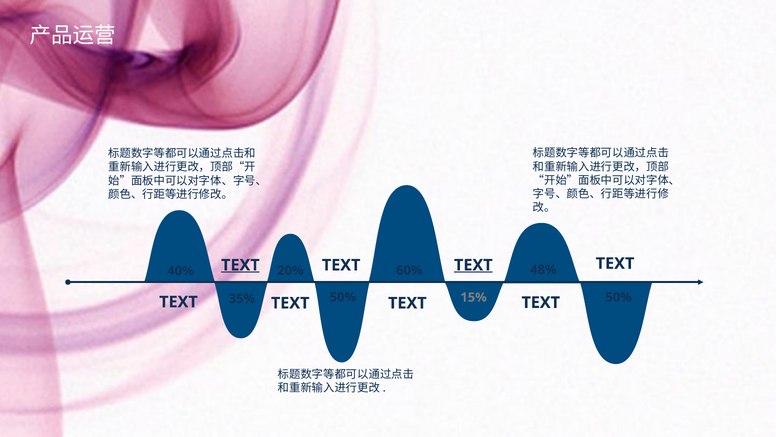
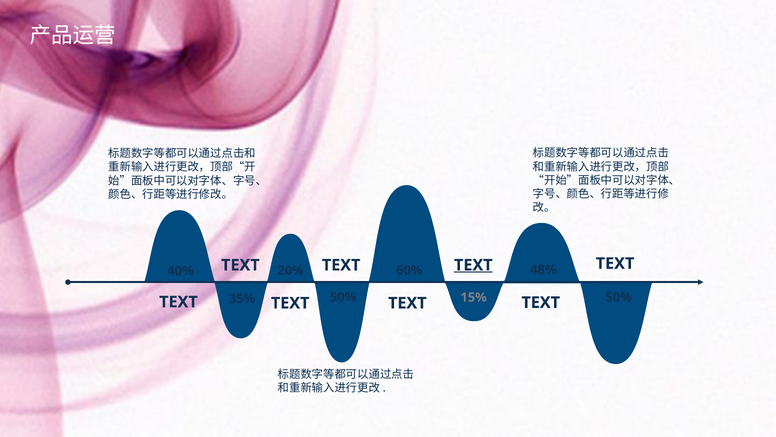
TEXT underline: present -> none (240, 265)
